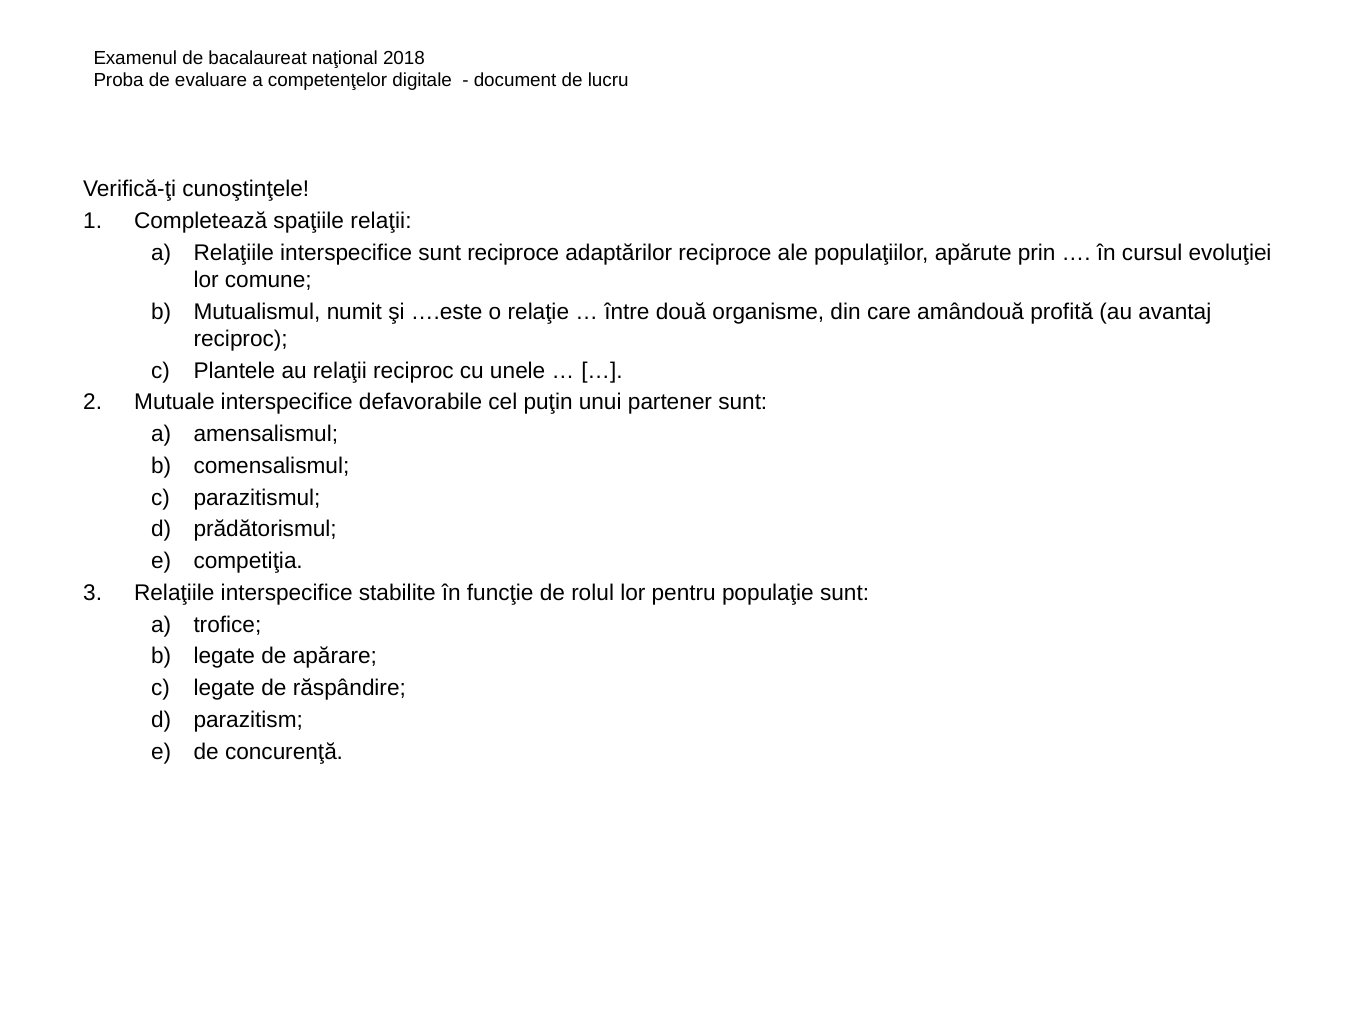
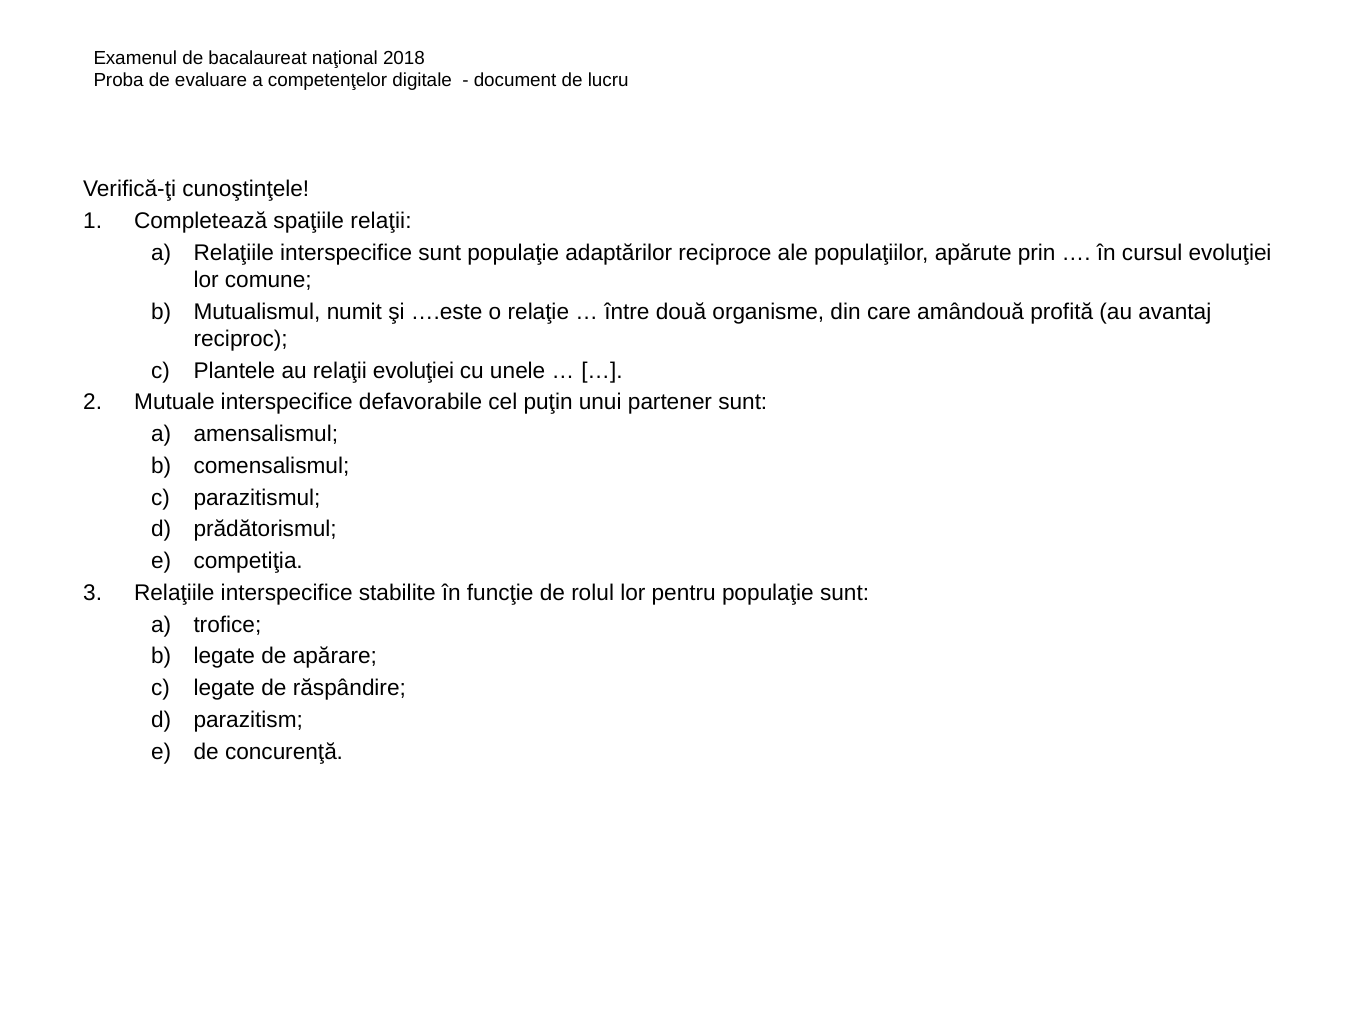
sunt reciproce: reciproce -> populaţie (513, 253)
relaţii reciproc: reciproc -> evoluţiei (414, 370)
